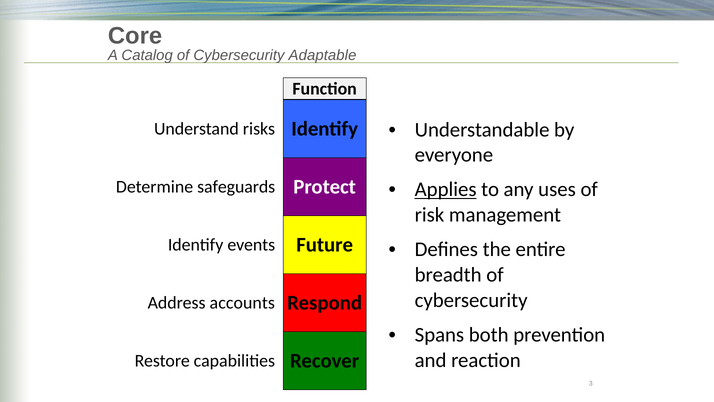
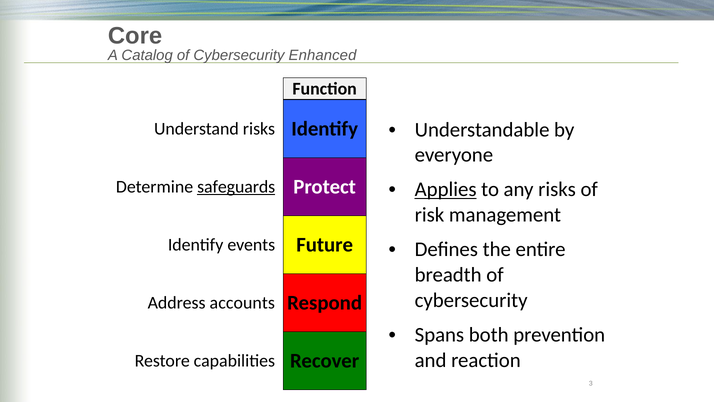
Adaptable: Adaptable -> Enhanced (323, 55)
safeguards underline: none -> present (236, 187)
any uses: uses -> risks (557, 189)
